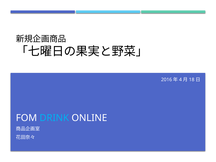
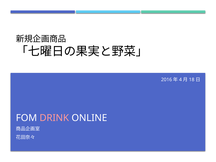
DRINK colour: light blue -> pink (54, 118)
